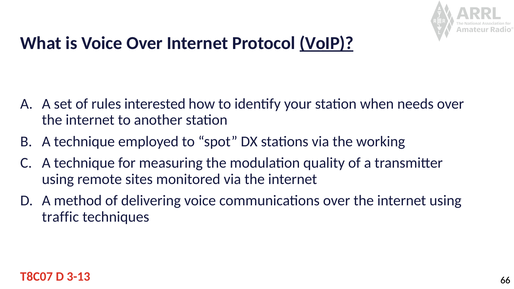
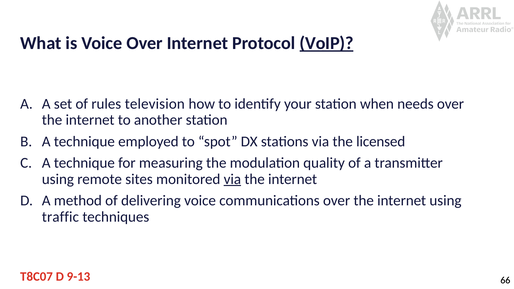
interested: interested -> television (155, 104)
working: working -> licensed (381, 141)
via underline: none -> present (232, 179)
3-13: 3-13 -> 9-13 (78, 277)
